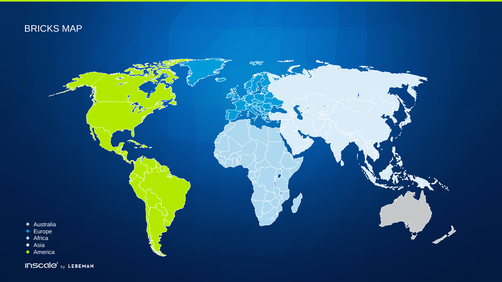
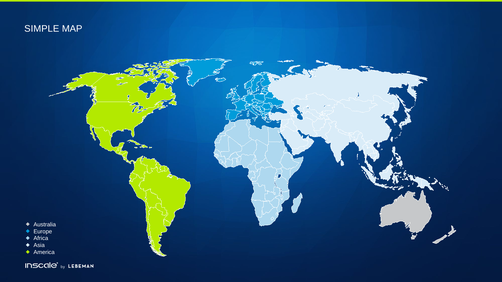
BRICKS: BRICKS -> SIMPLE (42, 29)
